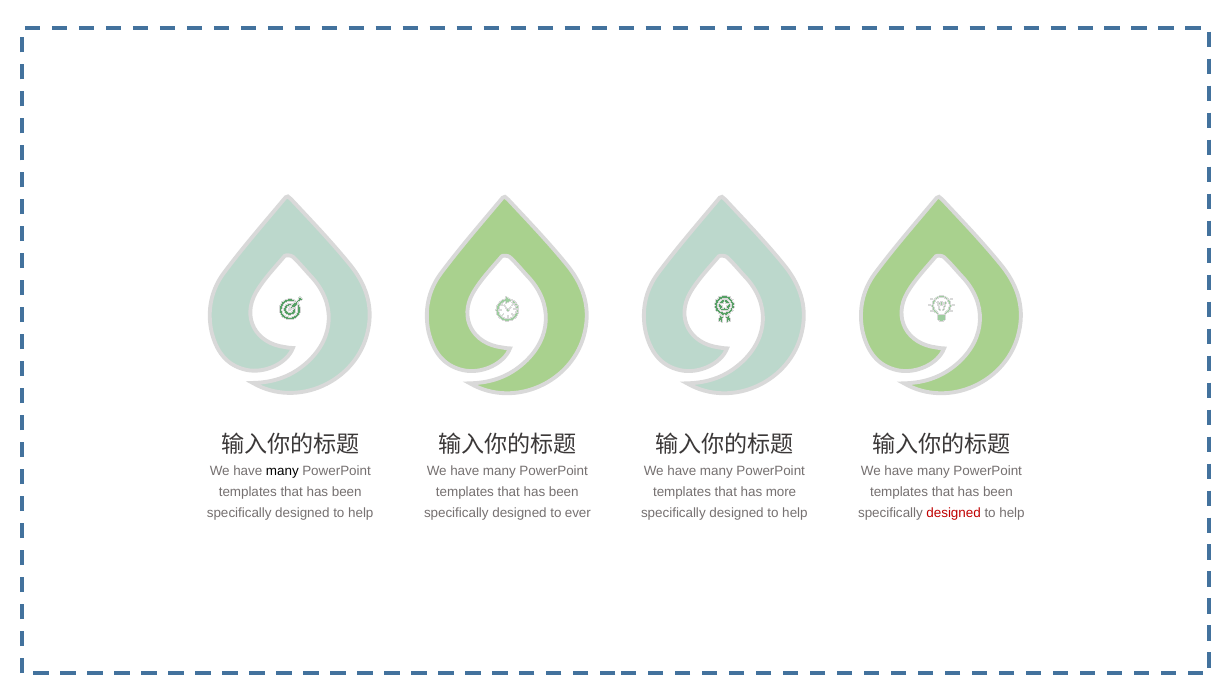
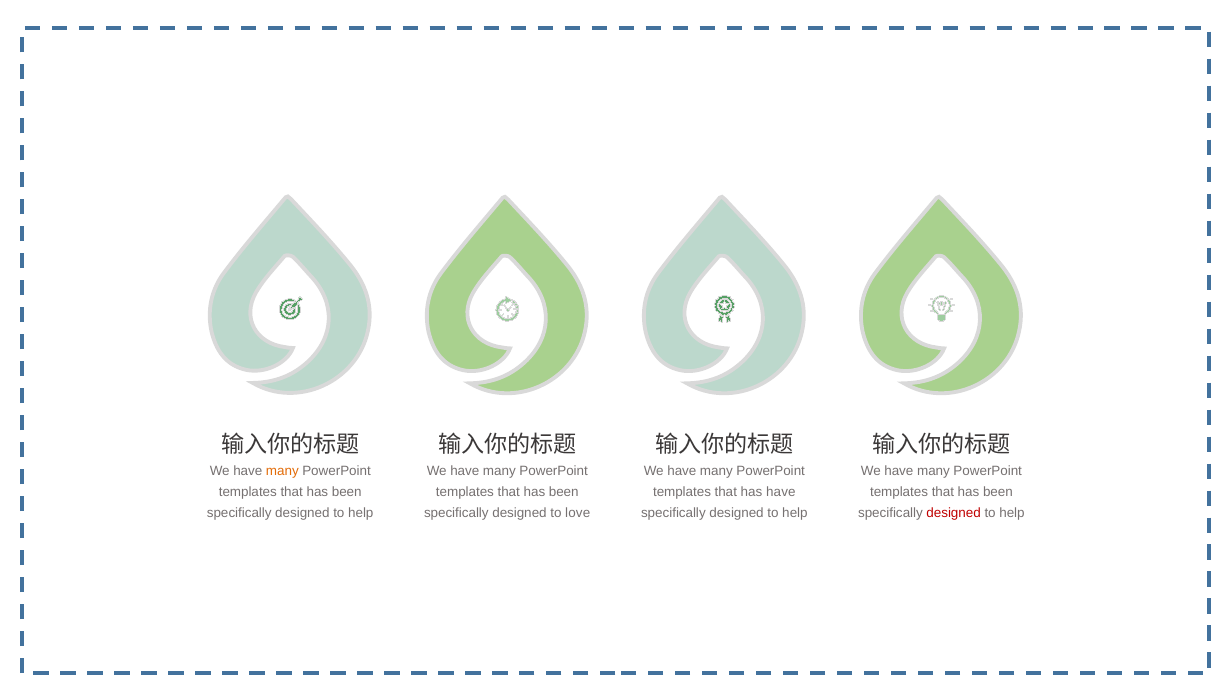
many colour: black -> orange (282, 471)
has more: more -> have (781, 492)
ever: ever -> love (578, 513)
